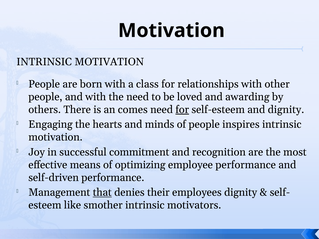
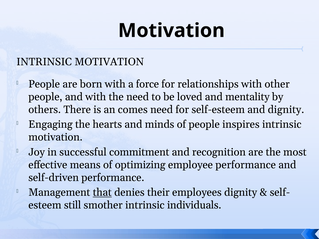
class: class -> force (147, 84)
awarding: awarding -> mentality (247, 97)
for underline: present -> none (182, 110)
like: like -> still (73, 205)
motivators: motivators -> individuals (194, 205)
